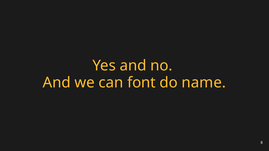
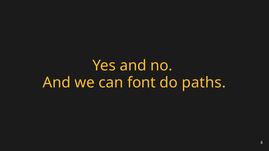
name: name -> paths (204, 83)
